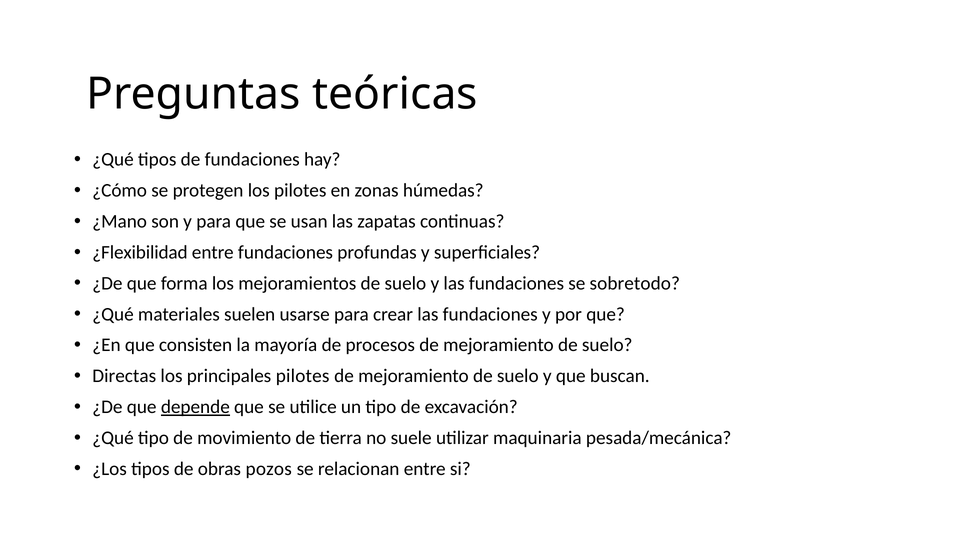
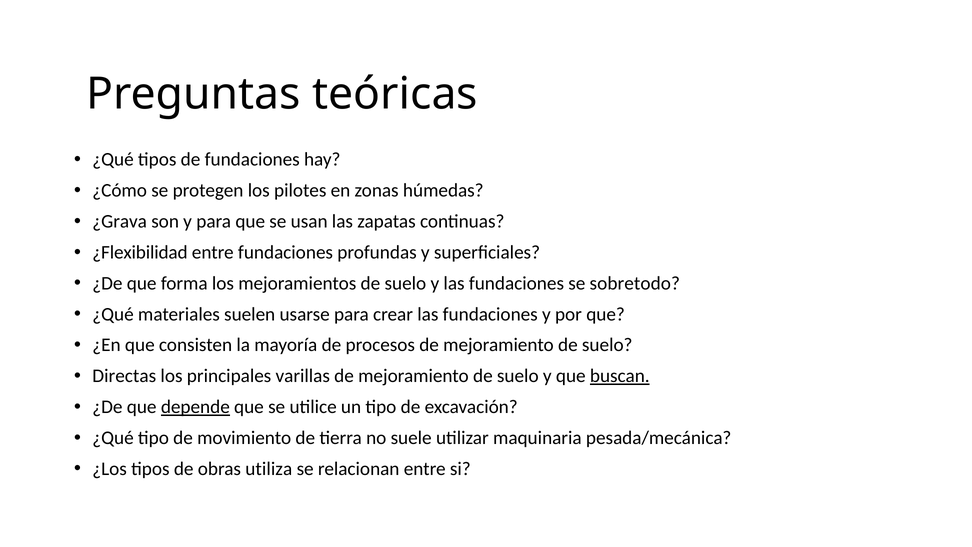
¿Mano: ¿Mano -> ¿Grava (120, 221)
principales pilotes: pilotes -> varillas (303, 376)
buscan underline: none -> present (620, 376)
pozos: pozos -> utiliza (269, 469)
